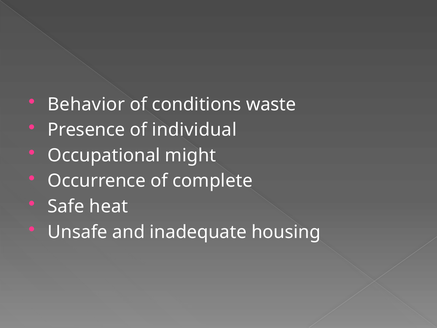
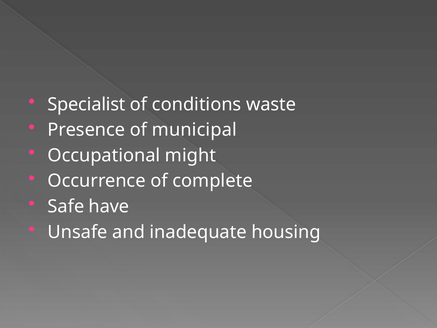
Behavior: Behavior -> Specialist (86, 104)
individual: individual -> municipal (194, 130)
heat: heat -> have (109, 206)
